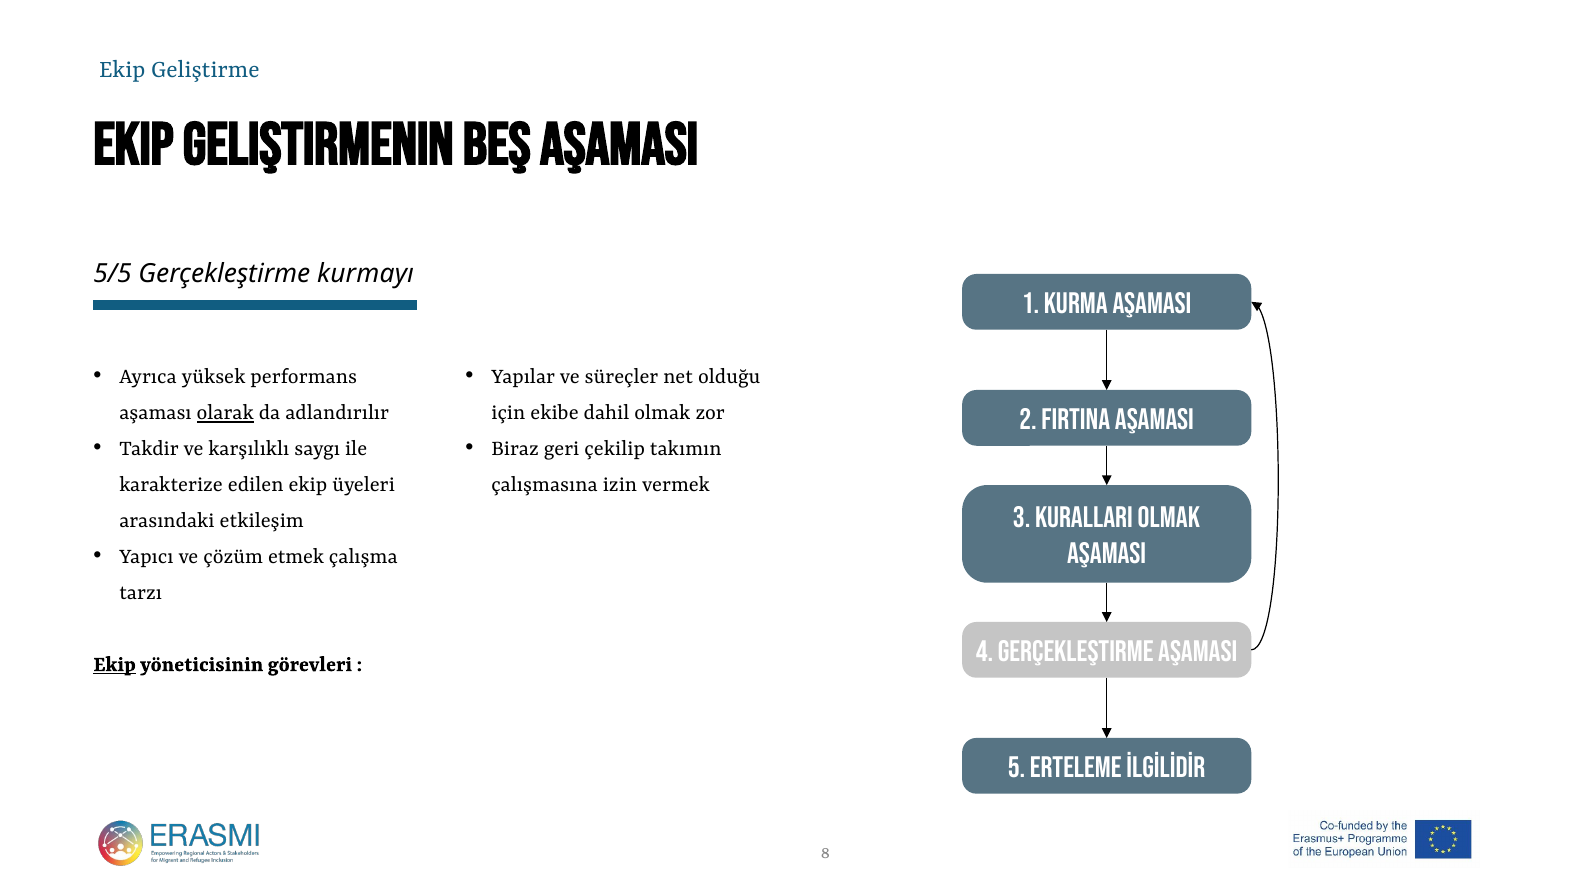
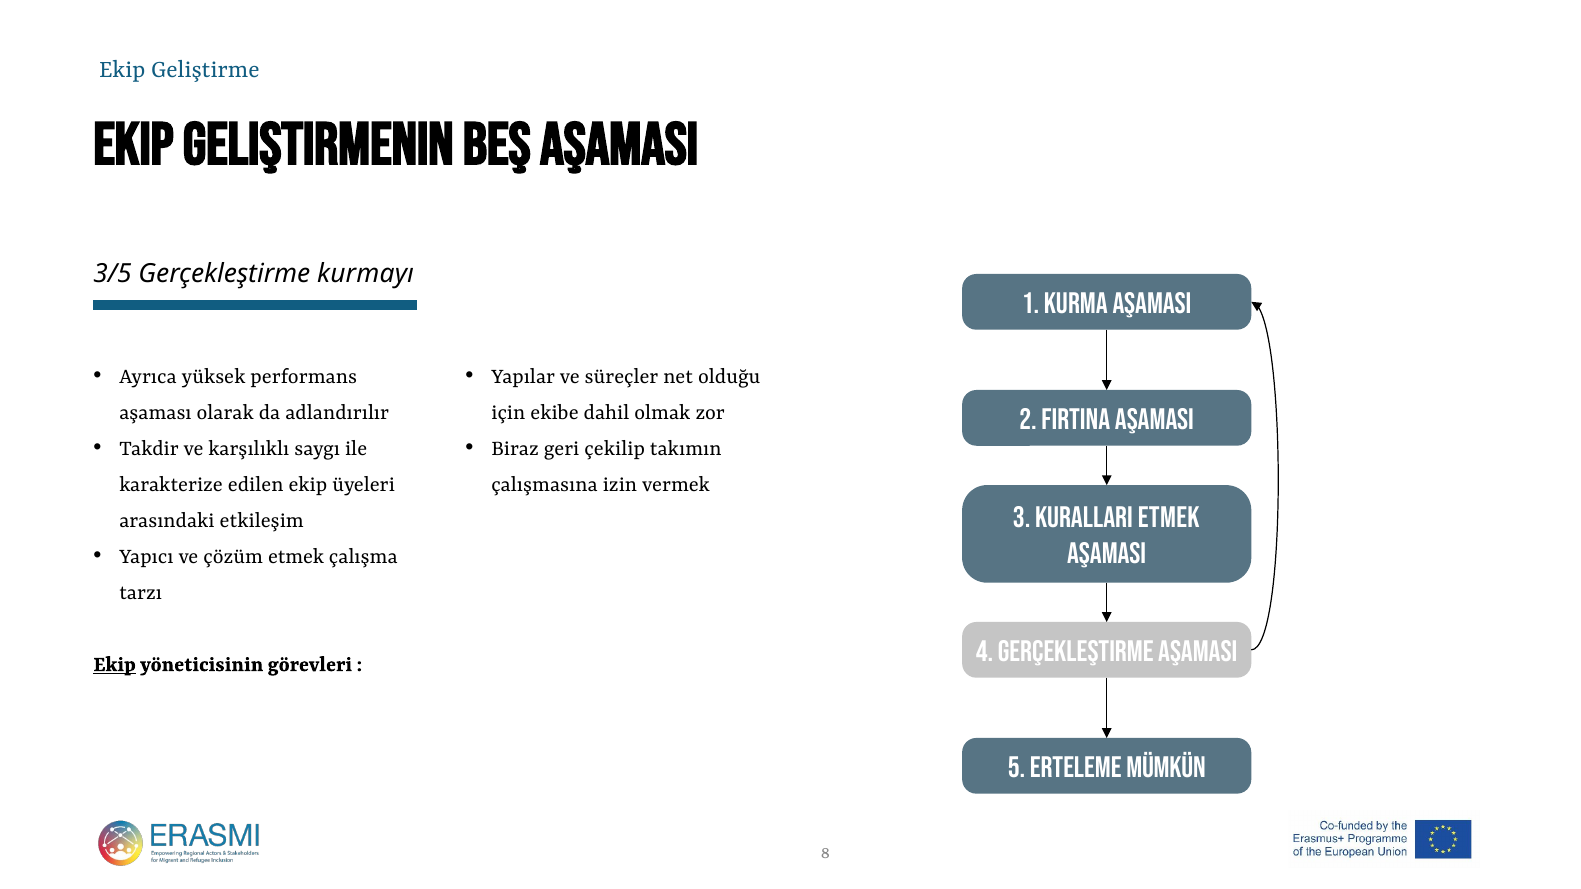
5/5: 5/5 -> 3/5 (112, 274)
olarak underline: present -> none (225, 412)
Kuralları olmak: olmak -> etmek (1169, 518)
ilgilidir: ilgilidir -> mümkün (1166, 768)
